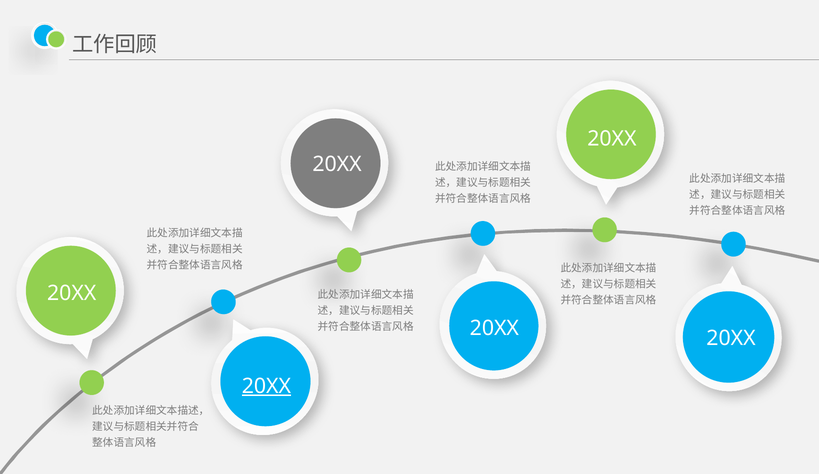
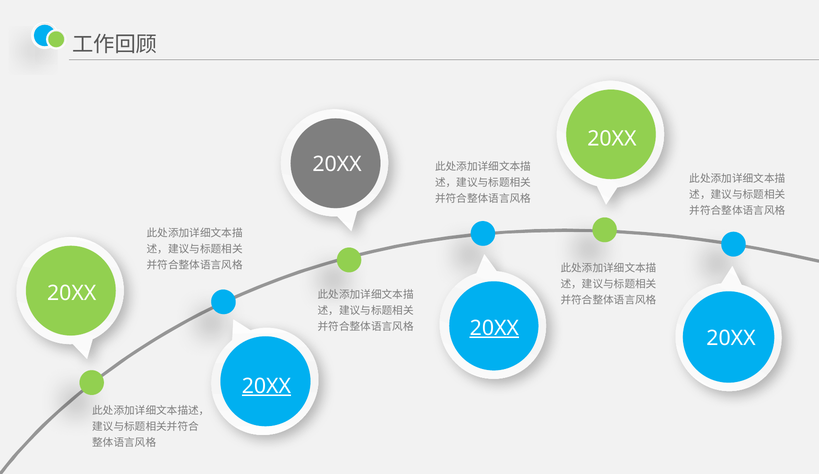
20XX underline: none -> present (494, 328)
